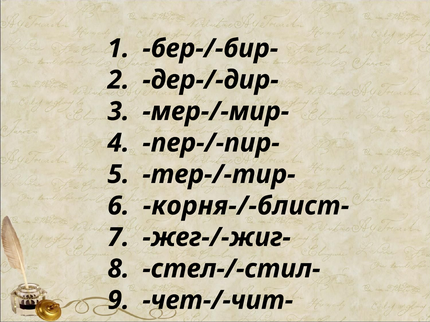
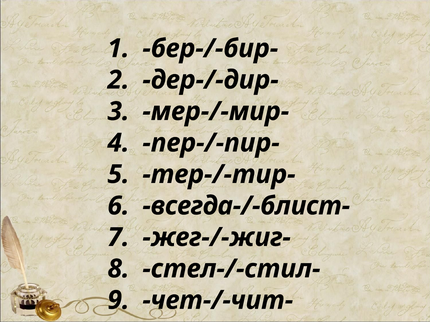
корня-/-блист-: корня-/-блист- -> всегда-/-блист- (246, 206)
